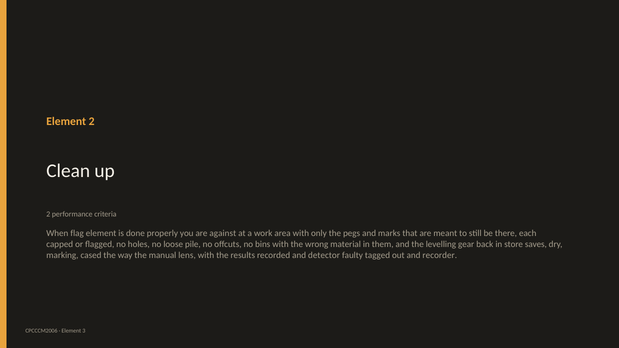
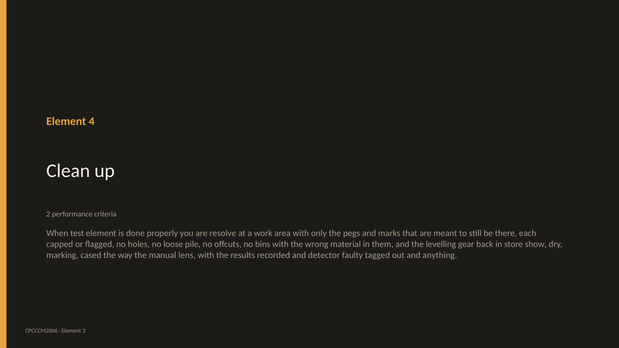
Element 2: 2 -> 4 (92, 121)
flag: flag -> test (77, 233)
against: against -> resolve (223, 233)
saves: saves -> show (536, 244)
recorder: recorder -> anything (440, 255)
